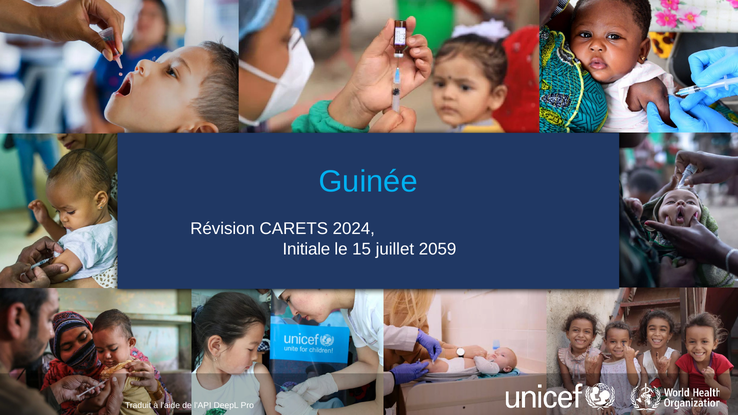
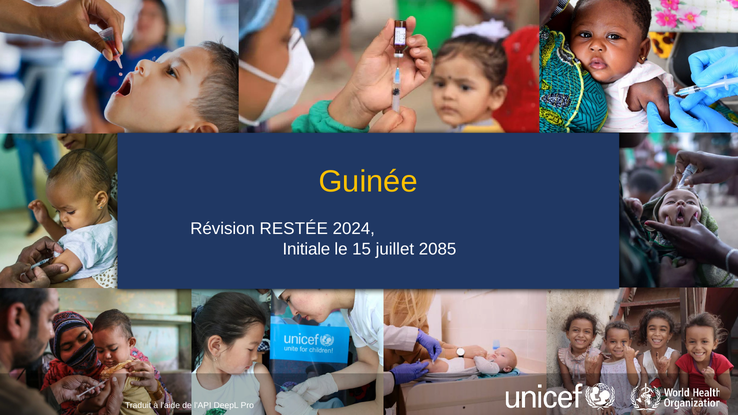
Guinée colour: light blue -> yellow (368, 182)
CARETS: CARETS -> RESTÉE (294, 229)
2059: 2059 -> 2085 (438, 249)
